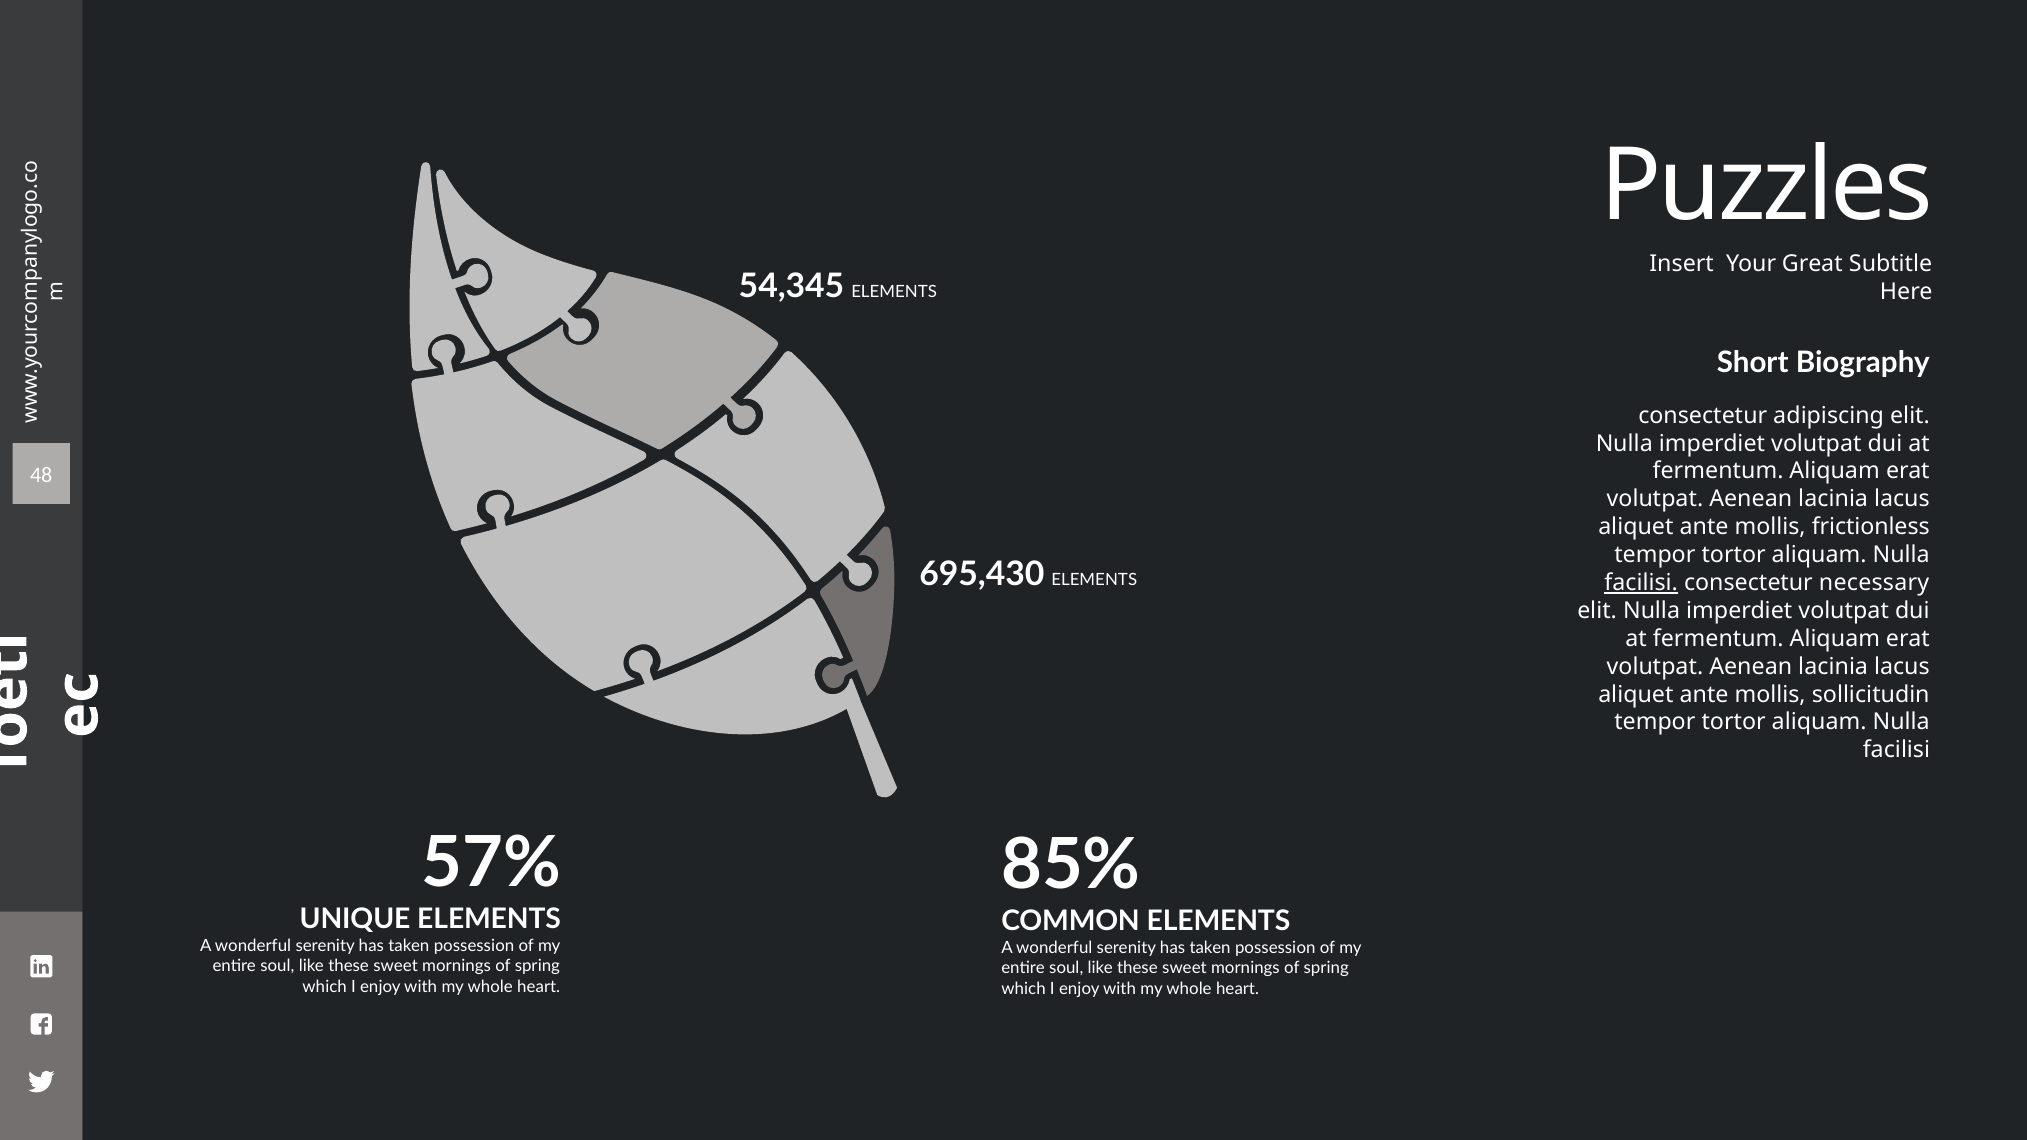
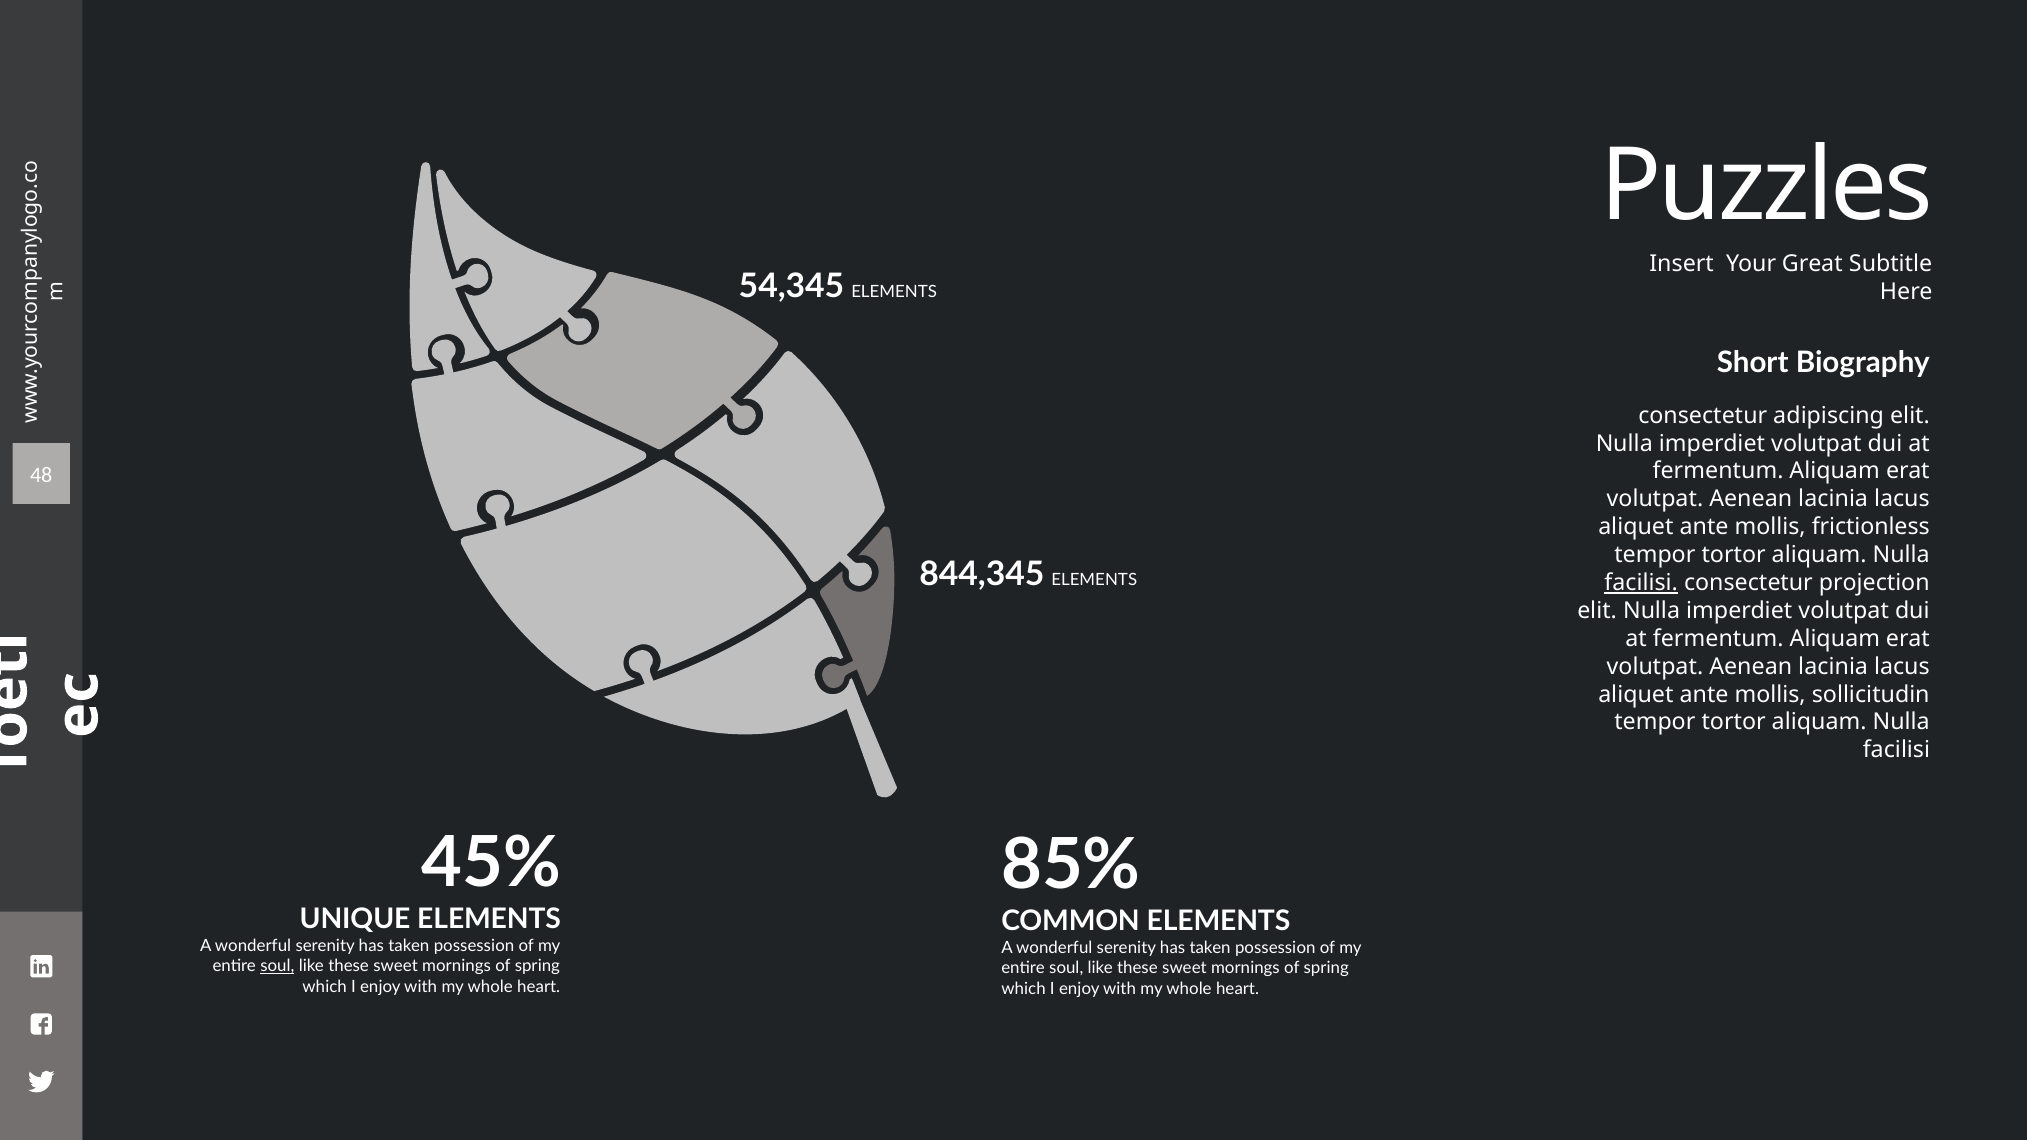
695,430: 695,430 -> 844,345 (982, 575)
necessary: necessary -> projection (1874, 583)
57%: 57% -> 45% (491, 864)
soul underline: none -> present (277, 967)
